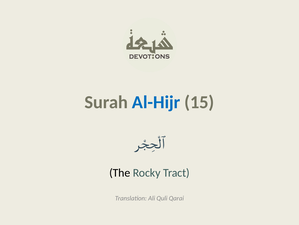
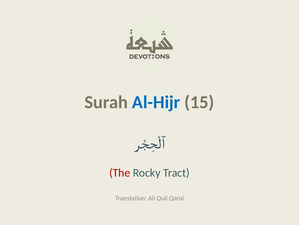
The colour: black -> red (120, 172)
